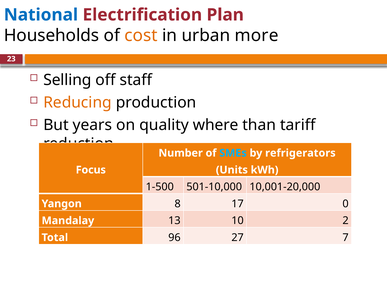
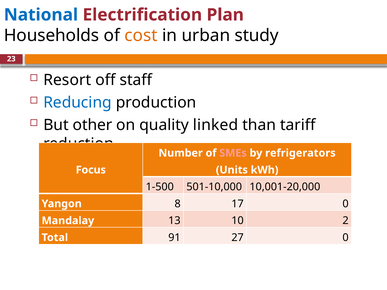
more: more -> study (257, 35)
Selling: Selling -> Resort (67, 80)
Reducing colour: orange -> blue (78, 103)
years: years -> other (92, 125)
where: where -> linked (216, 125)
SMEs colour: light blue -> pink (233, 153)
96: 96 -> 91 (174, 238)
27 7: 7 -> 0 (346, 238)
